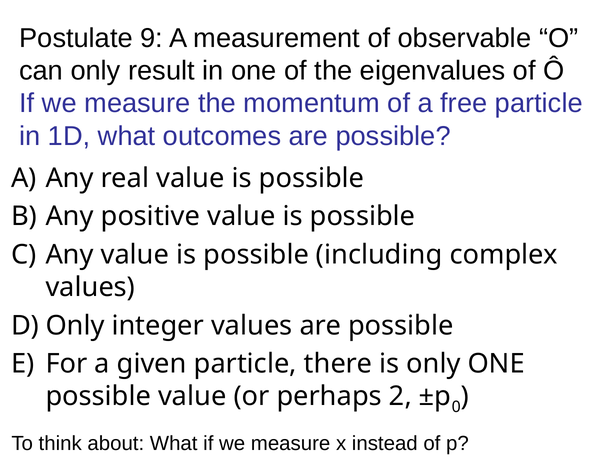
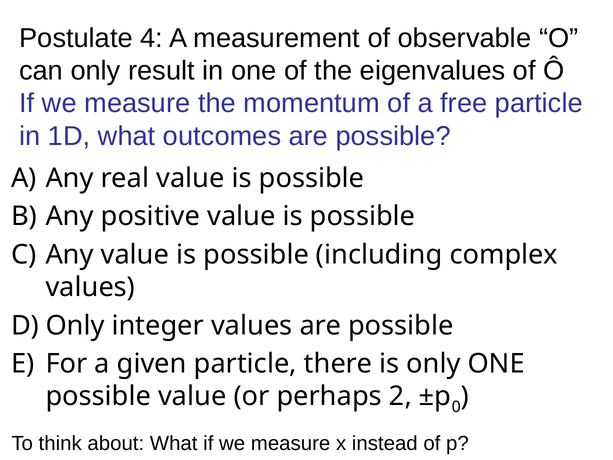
9: 9 -> 4 (152, 38)
